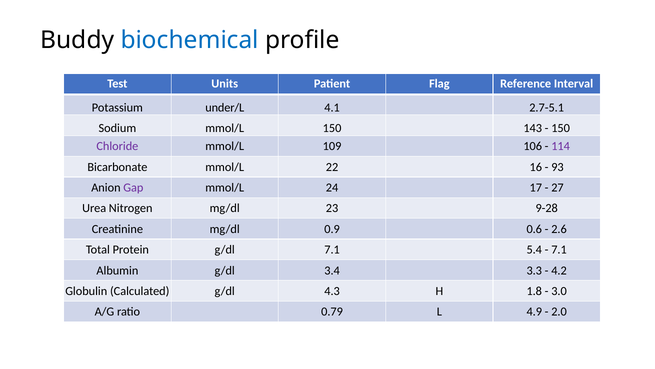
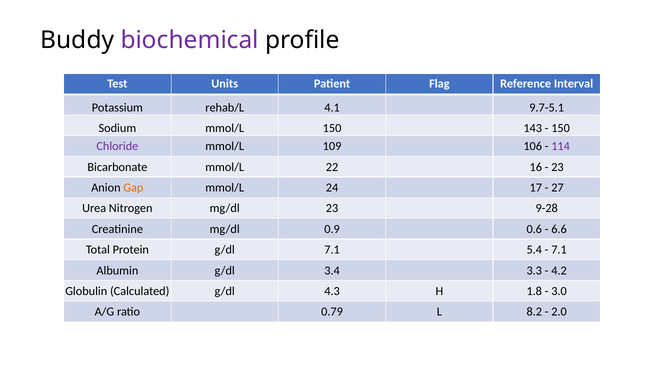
biochemical colour: blue -> purple (190, 40)
under/L: under/L -> rehab/L (225, 107)
2.7-5.1: 2.7-5.1 -> 9.7-5.1 (547, 107)
93: 93 -> 23 (557, 167)
Gap colour: purple -> orange (133, 187)
2.6: 2.6 -> 6.6 (559, 229)
4.9: 4.9 -> 8.2 (534, 311)
